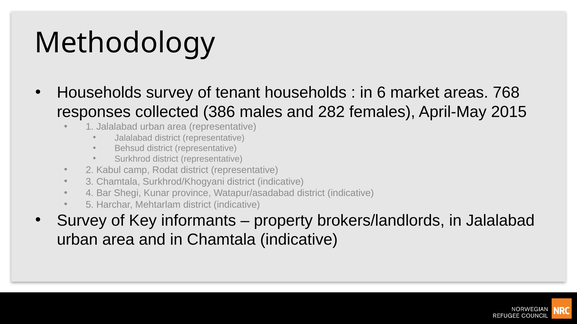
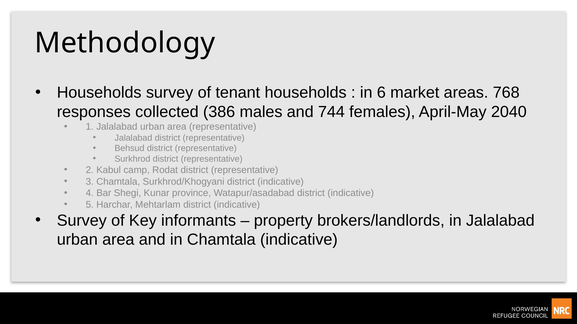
282: 282 -> 744 (331, 112)
2015: 2015 -> 2040 (509, 112)
